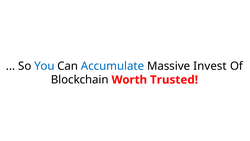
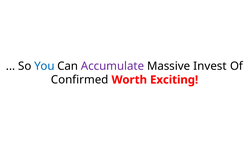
Accumulate colour: blue -> purple (113, 66)
Blockchain: Blockchain -> Confirmed (80, 80)
Trusted: Trusted -> Exciting (174, 80)
